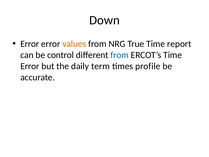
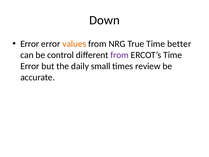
report: report -> better (179, 44)
from colour: blue -> purple (120, 55)
term: term -> small (101, 66)
profile: profile -> review (148, 66)
